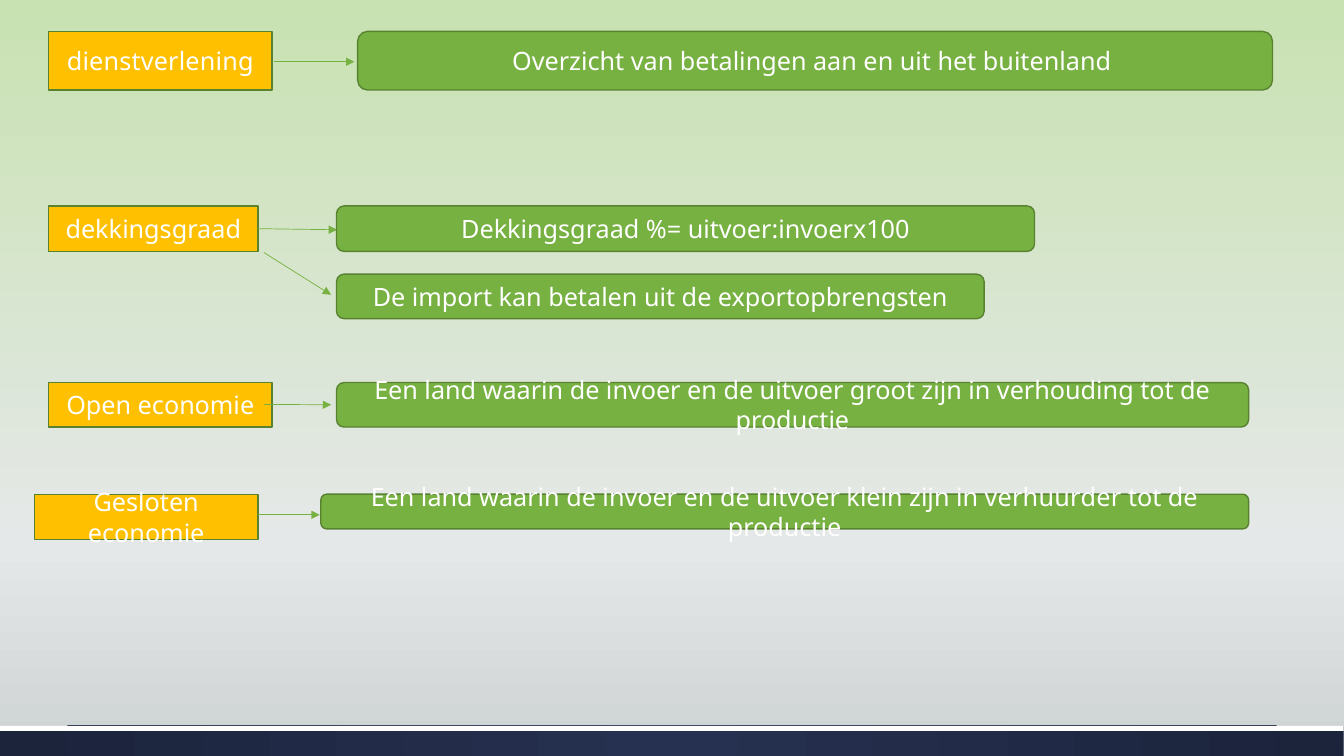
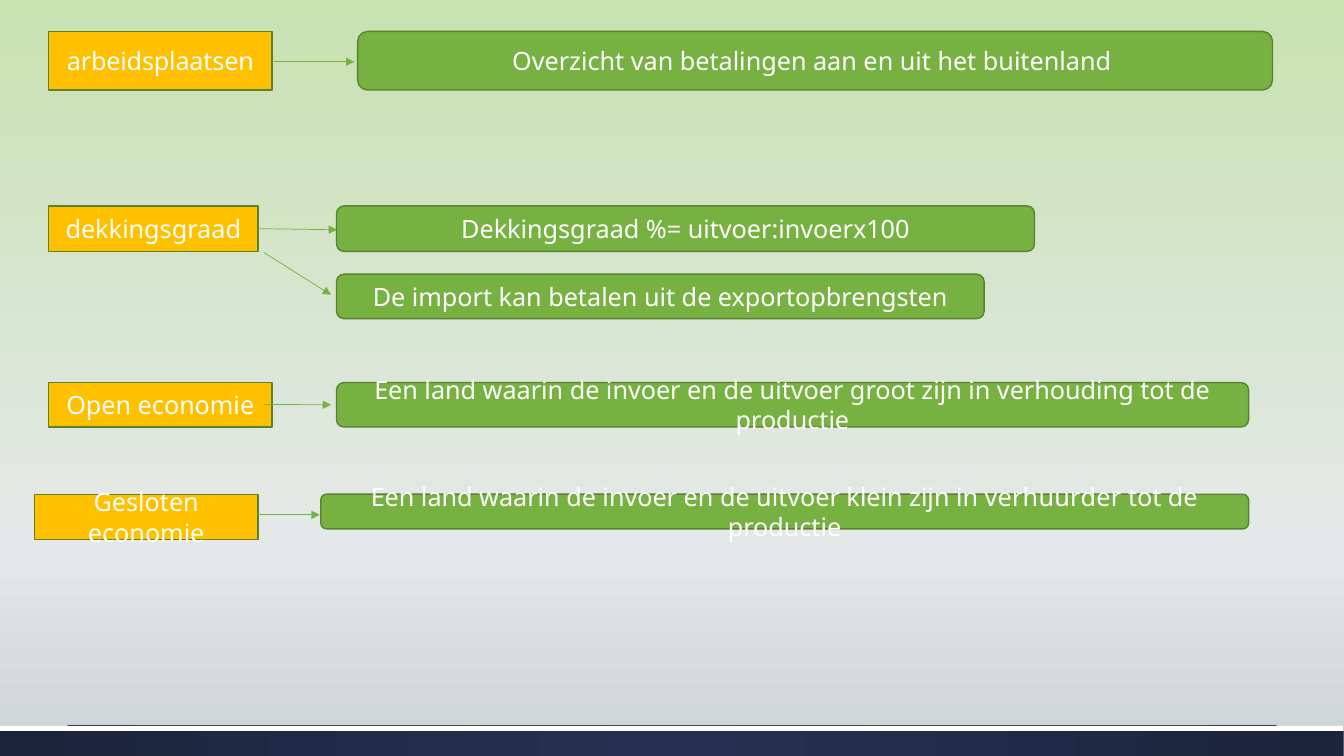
dienstverlening: dienstverlening -> arbeidsplaatsen (160, 62)
